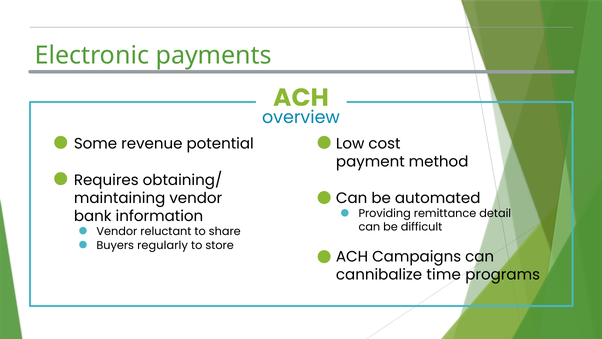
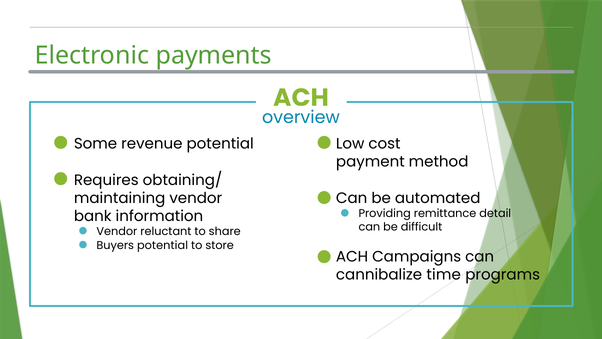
Buyers regularly: regularly -> potential (163, 245)
